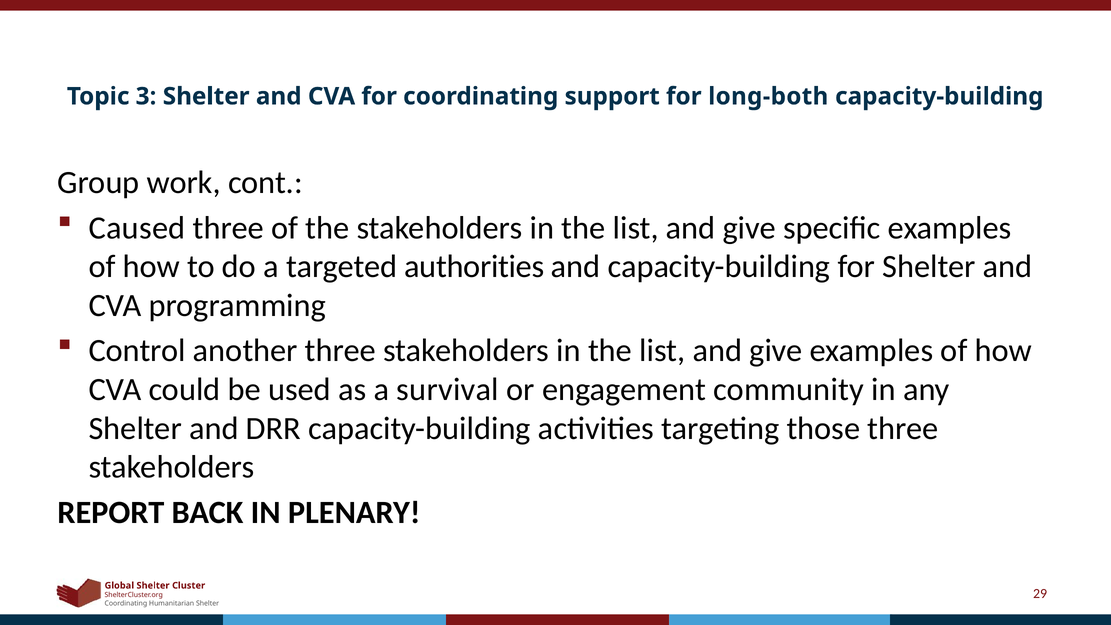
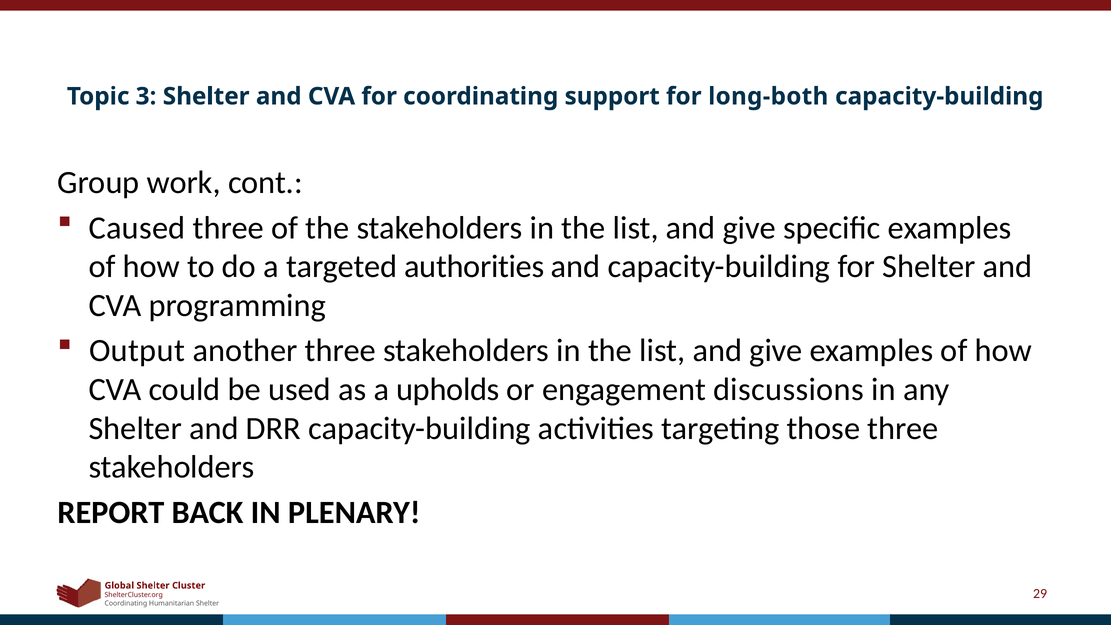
Control: Control -> Output (137, 351)
survival: survival -> upholds (448, 390)
community: community -> discussions (788, 390)
